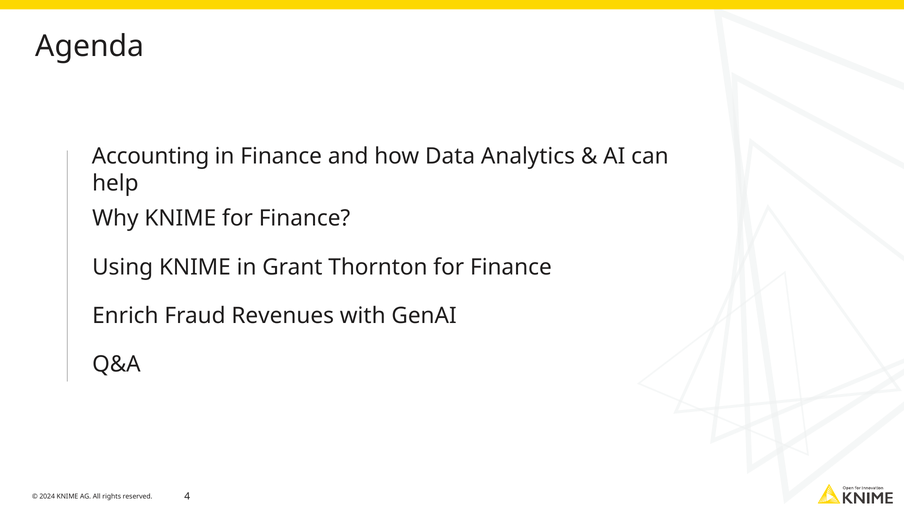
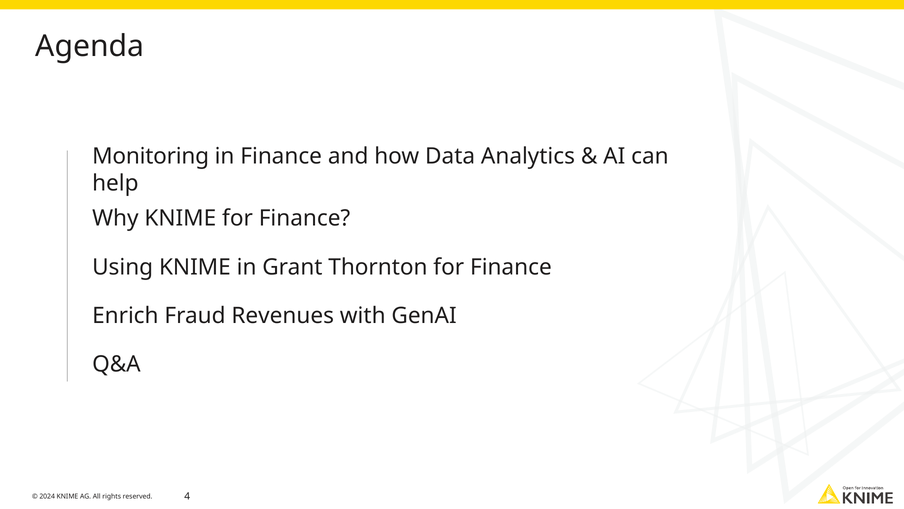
Accounting: Accounting -> Monitoring (151, 156)
